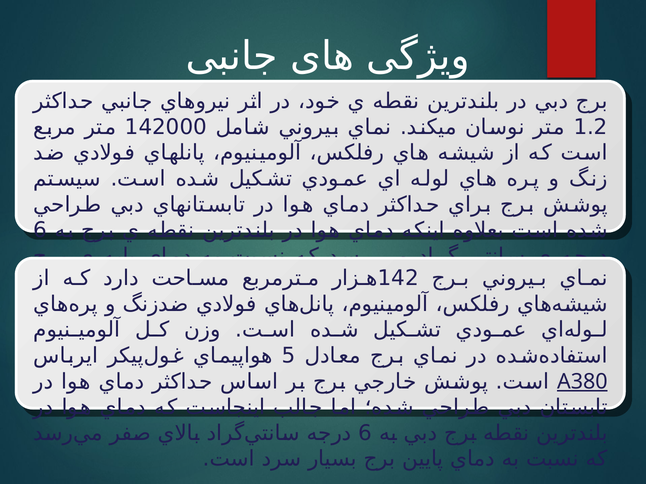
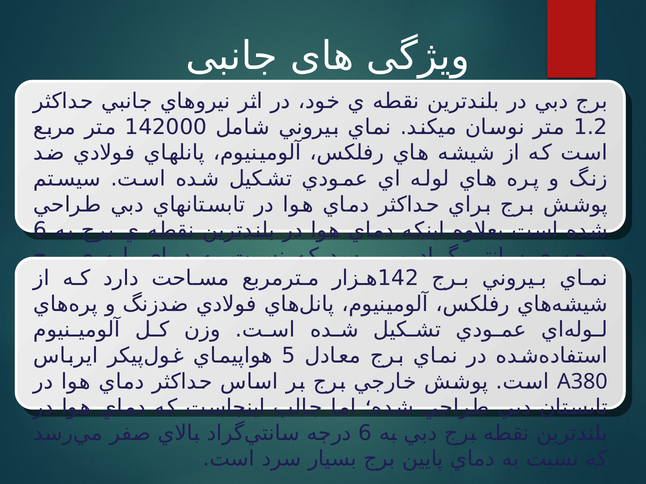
A380 underline: present -> none (582, 382)
